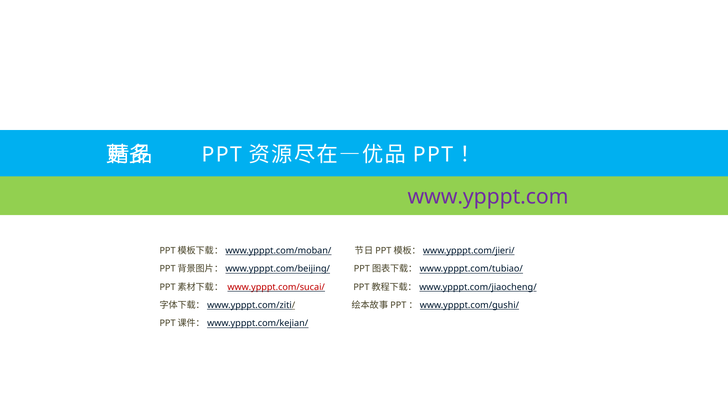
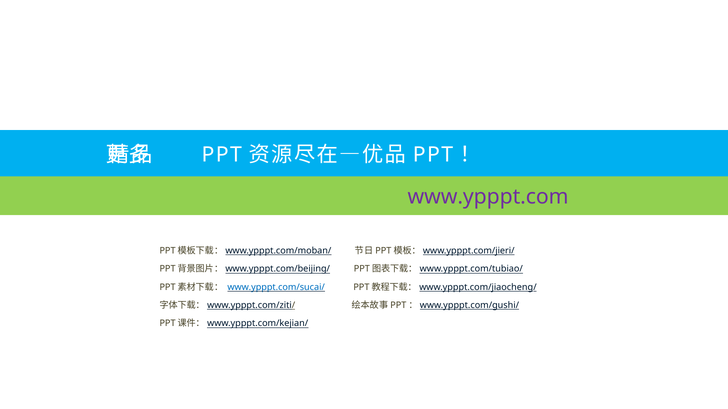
www.ypppt.com/sucai/ colour: red -> blue (276, 287)
